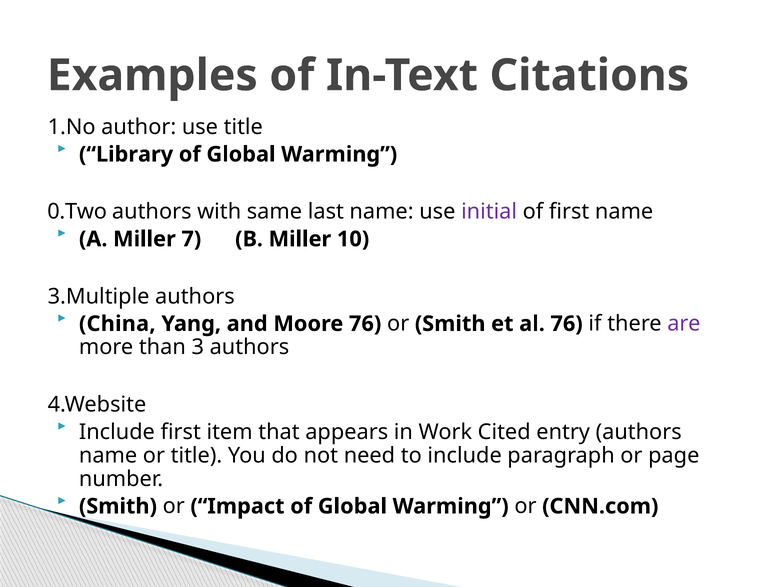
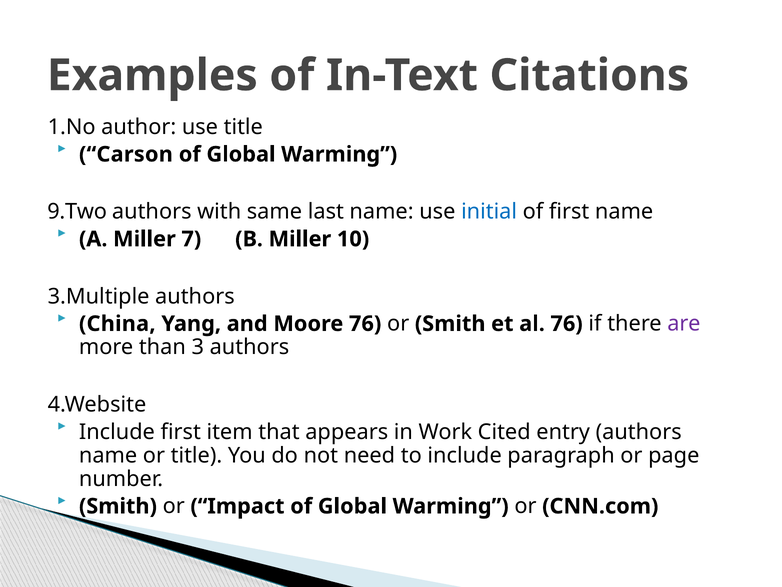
Library: Library -> Carson (126, 154)
0.Two: 0.Two -> 9.Two (77, 212)
initial colour: purple -> blue (489, 212)
